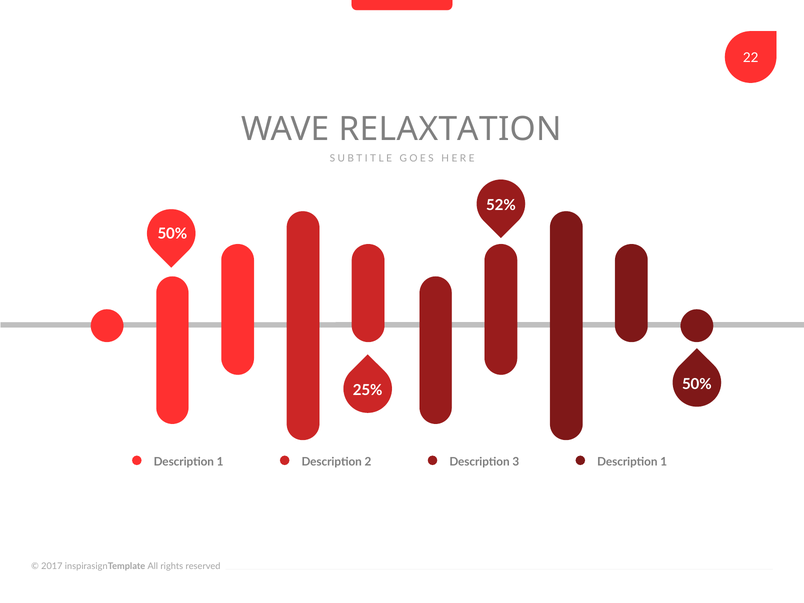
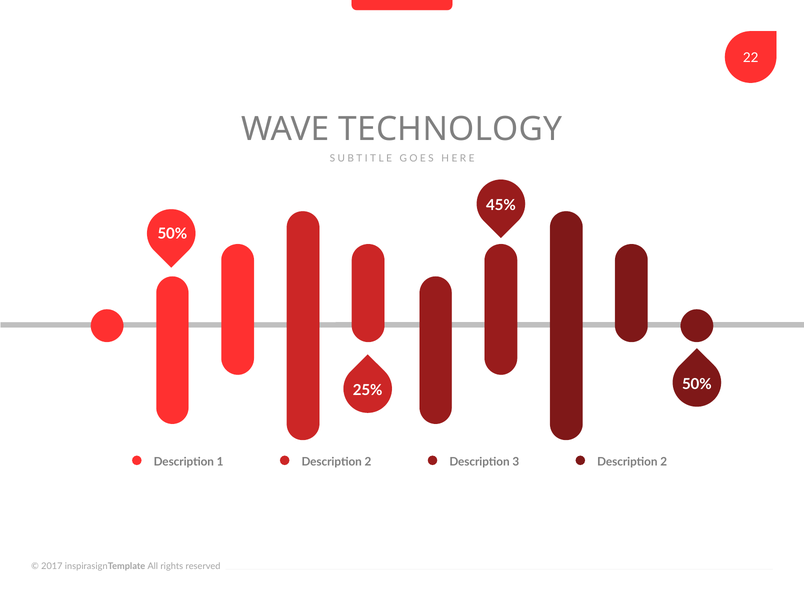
RELAXTATION: RELAXTATION -> TECHNOLOGY (450, 129)
52%: 52% -> 45% (501, 205)
3 Description 1: 1 -> 2 (664, 462)
